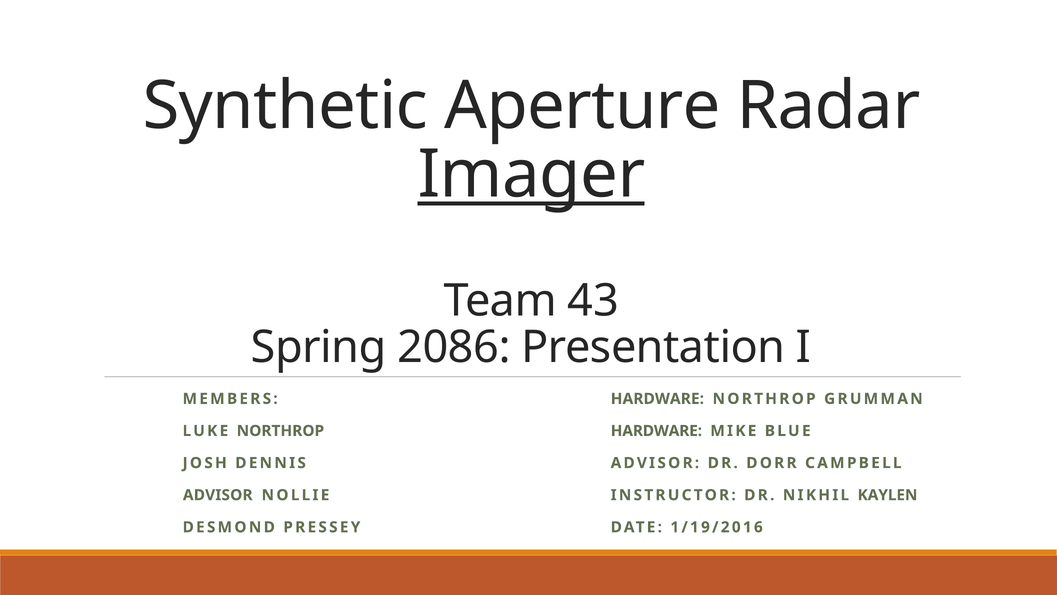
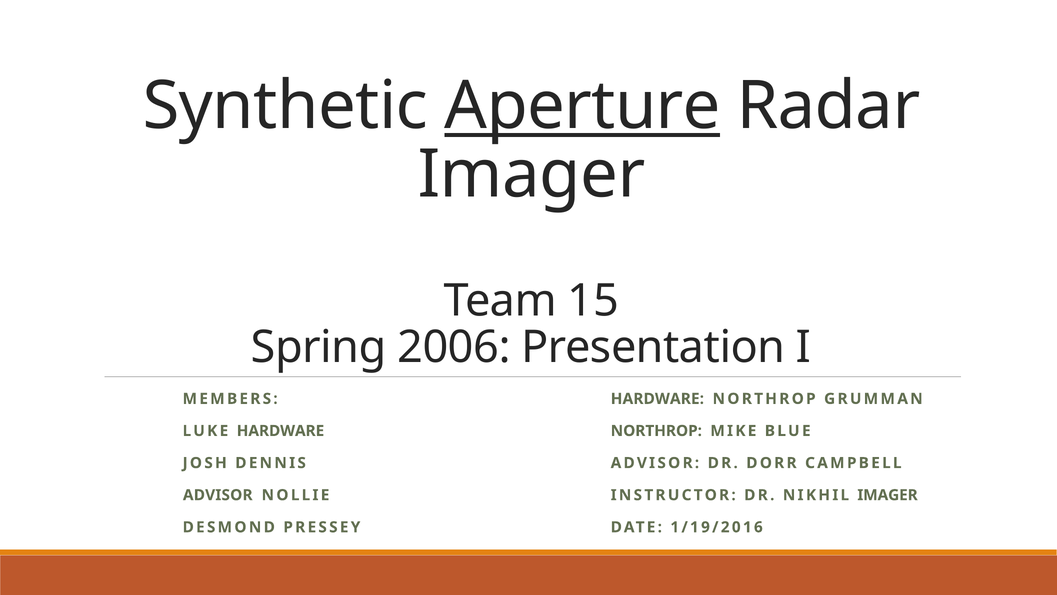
Aperture underline: none -> present (583, 106)
Imager underline: present -> none (531, 175)
43: 43 -> 15 (593, 301)
2086: 2086 -> 2006 (454, 347)
LUKE NORTHROP: NORTHROP -> HARDWARE (280, 431)
HARDWARE: HARDWARE -> NORTHROP (656, 431)
NIKHIL KAYLEN: KAYLEN -> IMAGER (888, 495)
